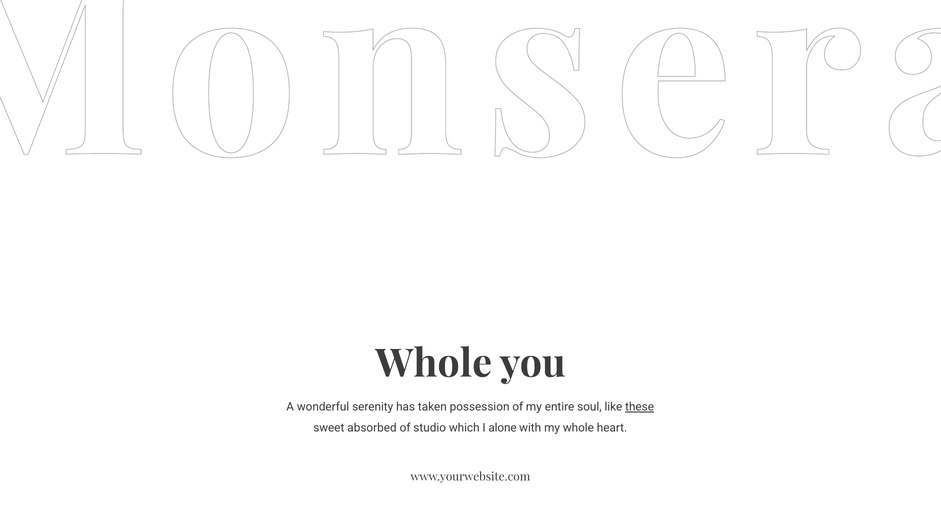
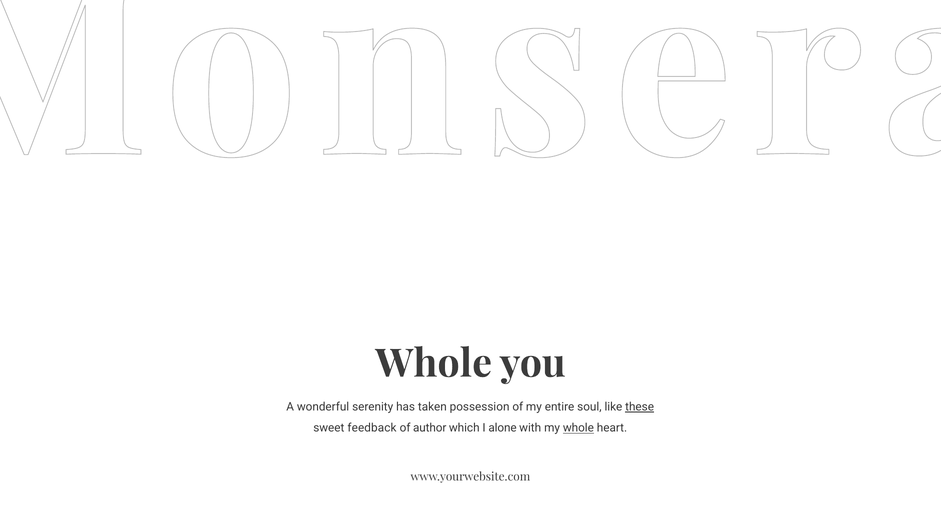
absorbed: absorbed -> feedback (372, 428)
studio: studio -> author (430, 428)
whole underline: none -> present (578, 428)
